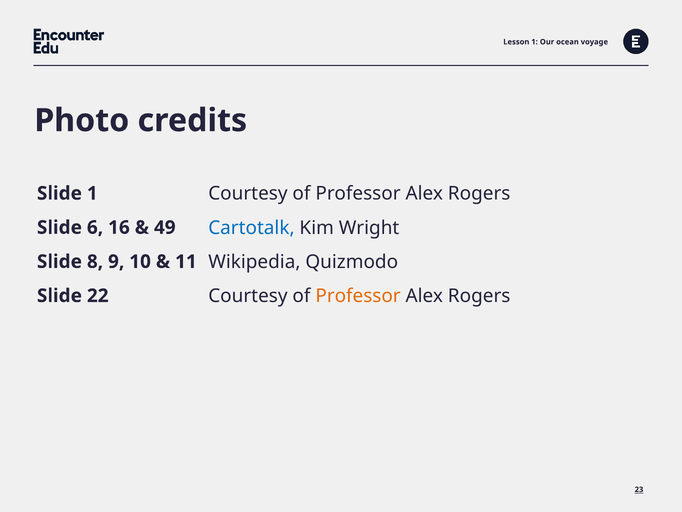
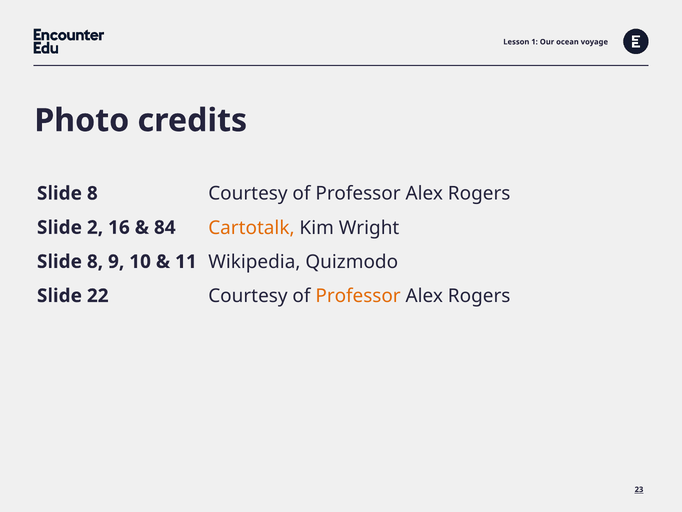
1: 1 -> 8 (92, 193)
Cartotalk colour: blue -> orange (251, 228)
6: 6 -> 2 (95, 227)
49: 49 -> 84 (165, 227)
